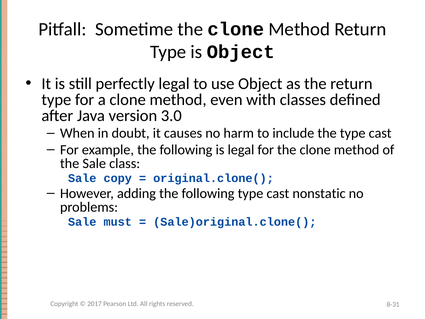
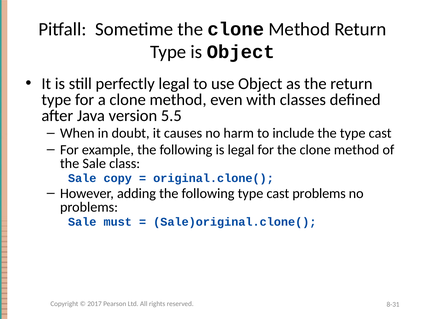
3.0: 3.0 -> 5.5 (171, 116)
cast nonstatic: nonstatic -> problems (319, 193)
